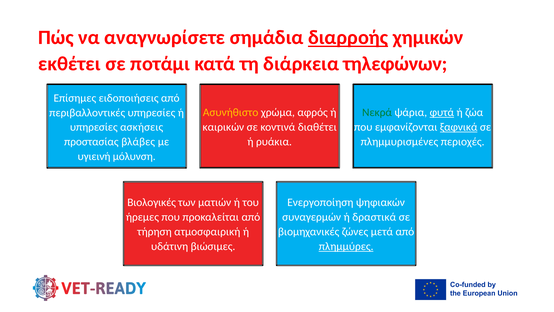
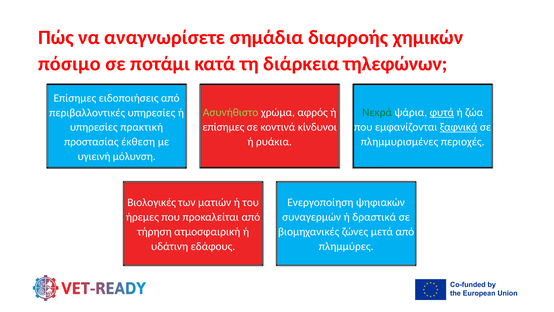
διαρροής underline: present -> none (348, 38)
εκθέτει: εκθέτει -> πόσιμο (69, 64)
Ασυνήθιστο colour: yellow -> light green (231, 112)
καιρικών: καιρικών -> επίσημες (223, 127)
διαθέτει: διαθέτει -> κίνδυνοι (317, 127)
ασκήσεις: ασκήσεις -> πρακτική (142, 127)
βλάβες: βλάβες -> έκθεση (138, 142)
βιώσιμες: βιώσιμες -> εδάφους (213, 246)
πλημμύρες underline: present -> none (346, 246)
